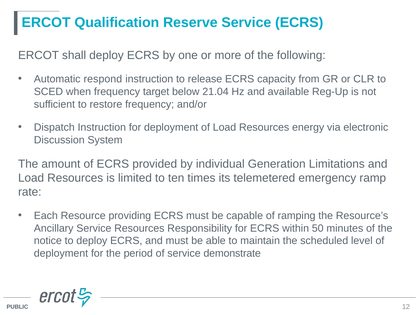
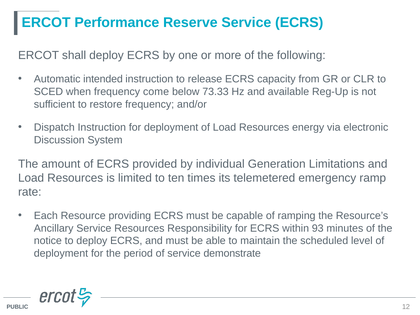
Qualification: Qualification -> Performance (117, 23)
respond: respond -> intended (103, 79)
target: target -> come (156, 92)
21.04: 21.04 -> 73.33 (216, 92)
50: 50 -> 93 (318, 228)
